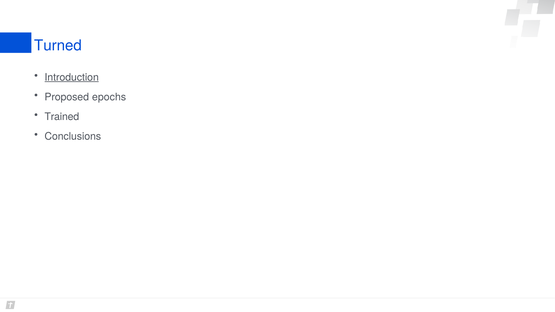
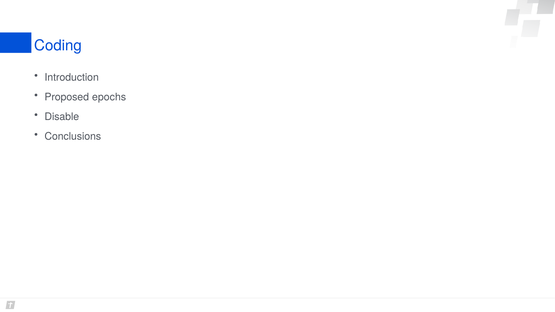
Turned: Turned -> Coding (58, 45)
Introduction underline: present -> none (72, 77)
Trained: Trained -> Disable (62, 117)
